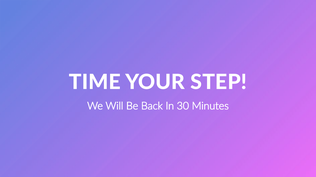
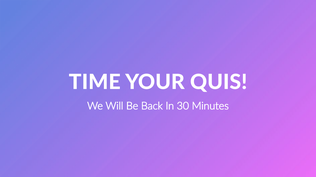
STEP: STEP -> QUIS (219, 83)
